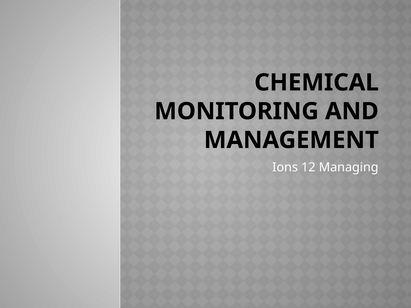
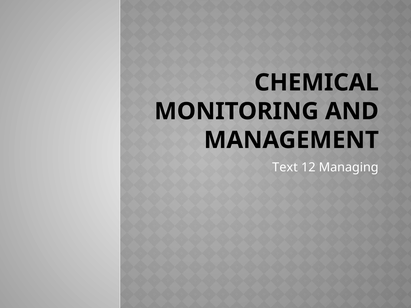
Ions: Ions -> Text (285, 168)
